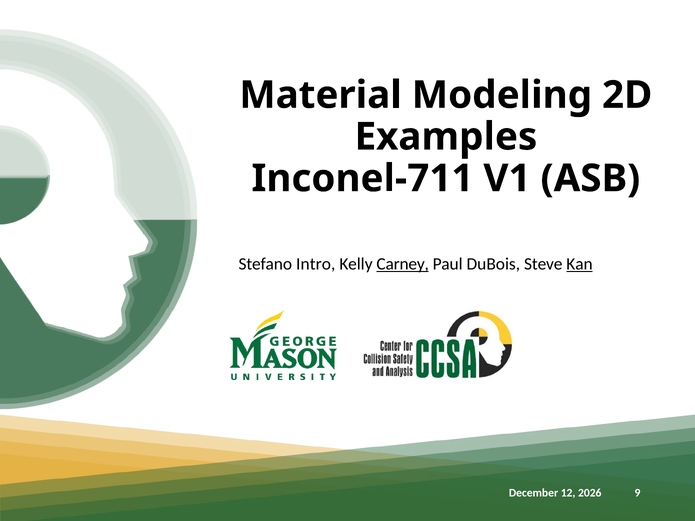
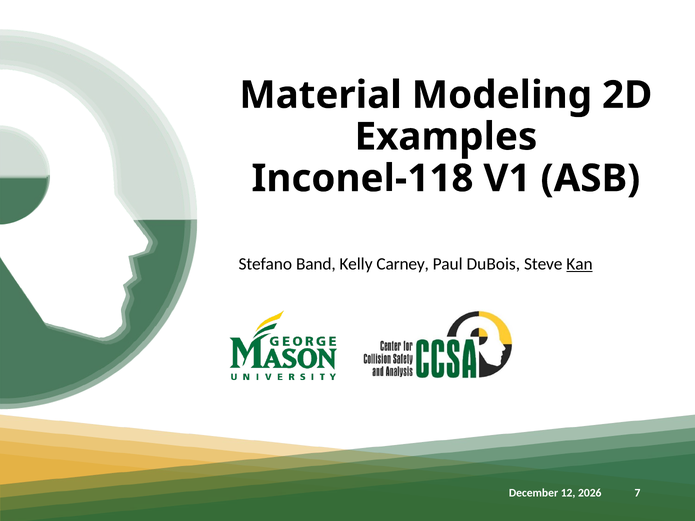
Inconel-711: Inconel-711 -> Inconel-118 (362, 179)
Intro: Intro -> Band (316, 264)
Carney underline: present -> none (403, 264)
9: 9 -> 7 (638, 493)
